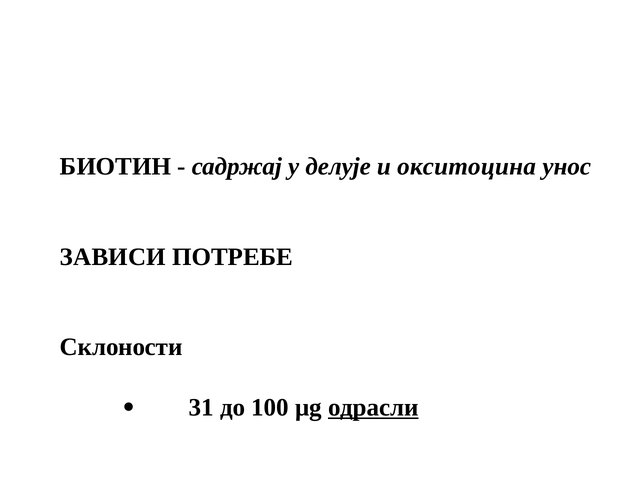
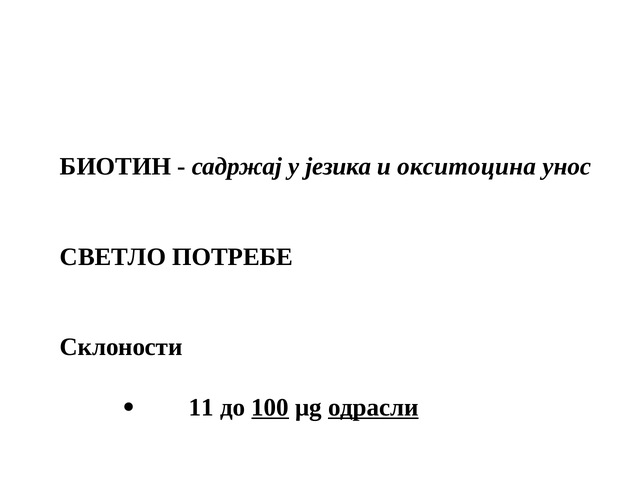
делује: делује -> језика (338, 167)
ЗАВИСИ: ЗАВИСИ -> СВЕТЛО (113, 257)
31: 31 -> 11 (201, 407)
100 underline: none -> present (270, 407)
